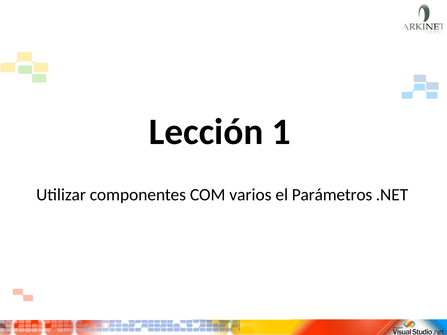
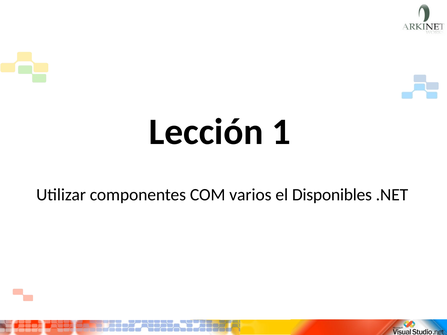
Parámetros: Parámetros -> Disponibles (332, 195)
